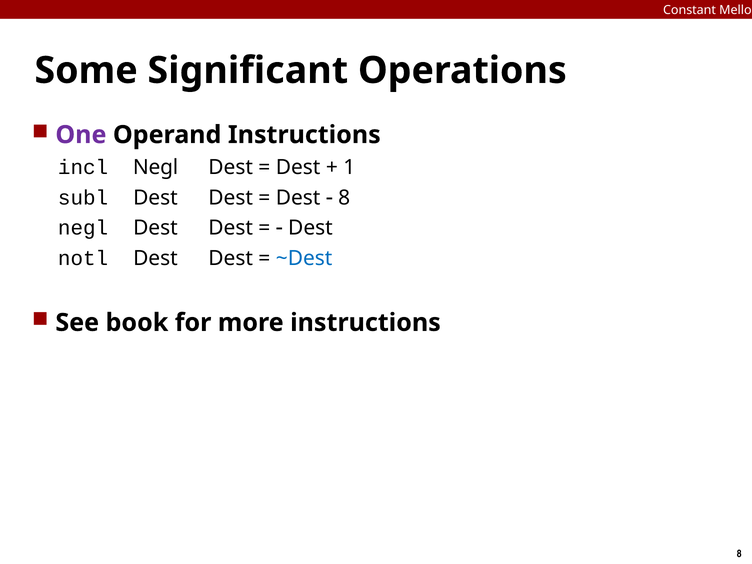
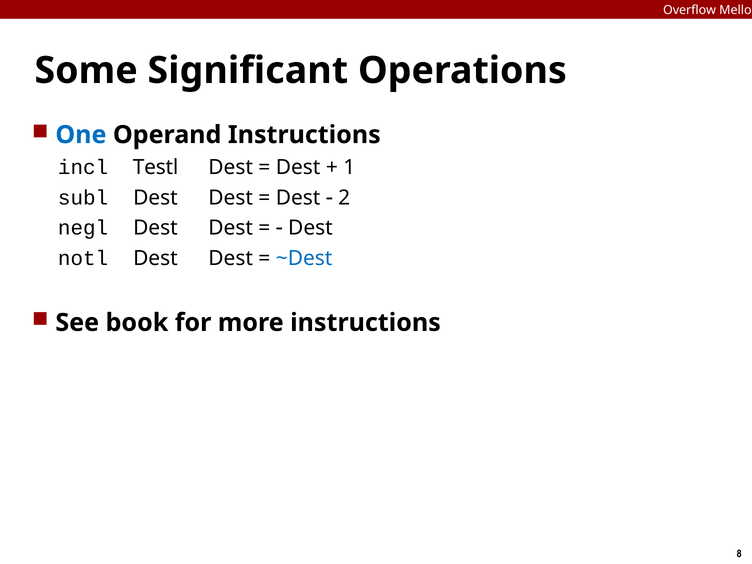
Constant: Constant -> Overflow (690, 10)
One colour: purple -> blue (81, 135)
incl Negl: Negl -> Testl (156, 167)
8: 8 -> 2 (344, 198)
